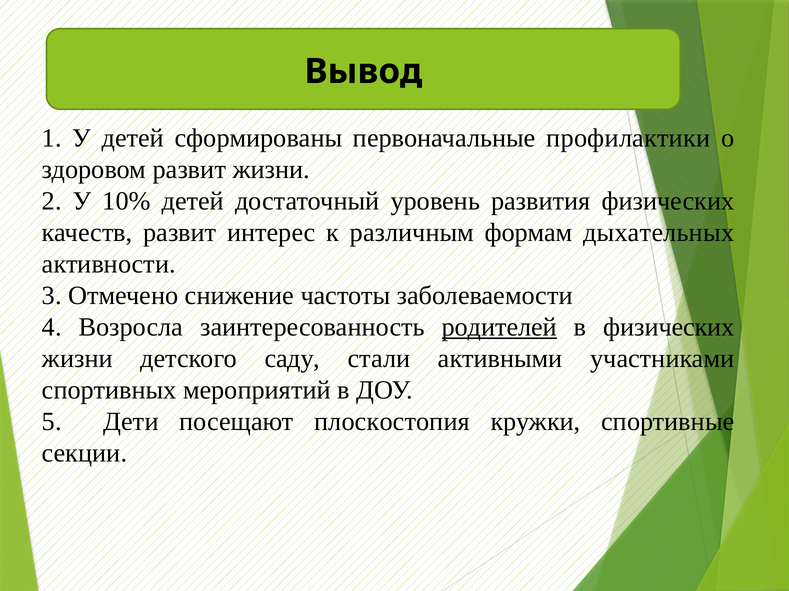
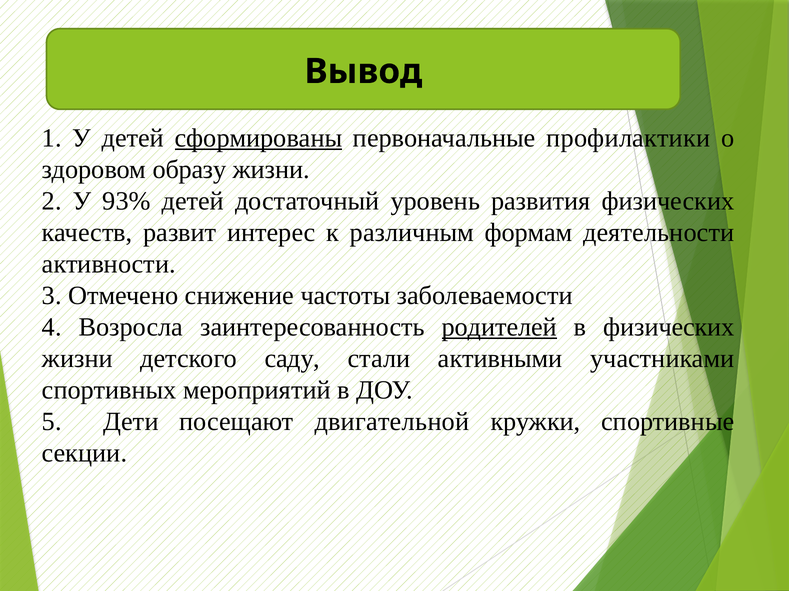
сформированы underline: none -> present (259, 138)
здоровом развит: развит -> образу (189, 170)
10%: 10% -> 93% (127, 201)
дыхательных: дыхательных -> деятельности (659, 233)
плоскостопия: плоскостопия -> двигательной (392, 422)
